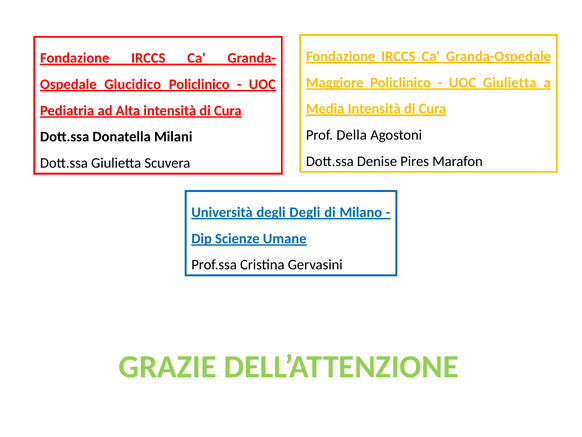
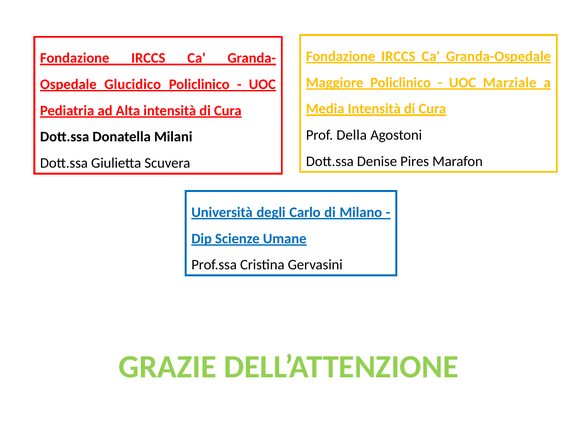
UOC Giulietta: Giulietta -> Marziale (510, 82)
degli Degli: Degli -> Carlo (305, 212)
